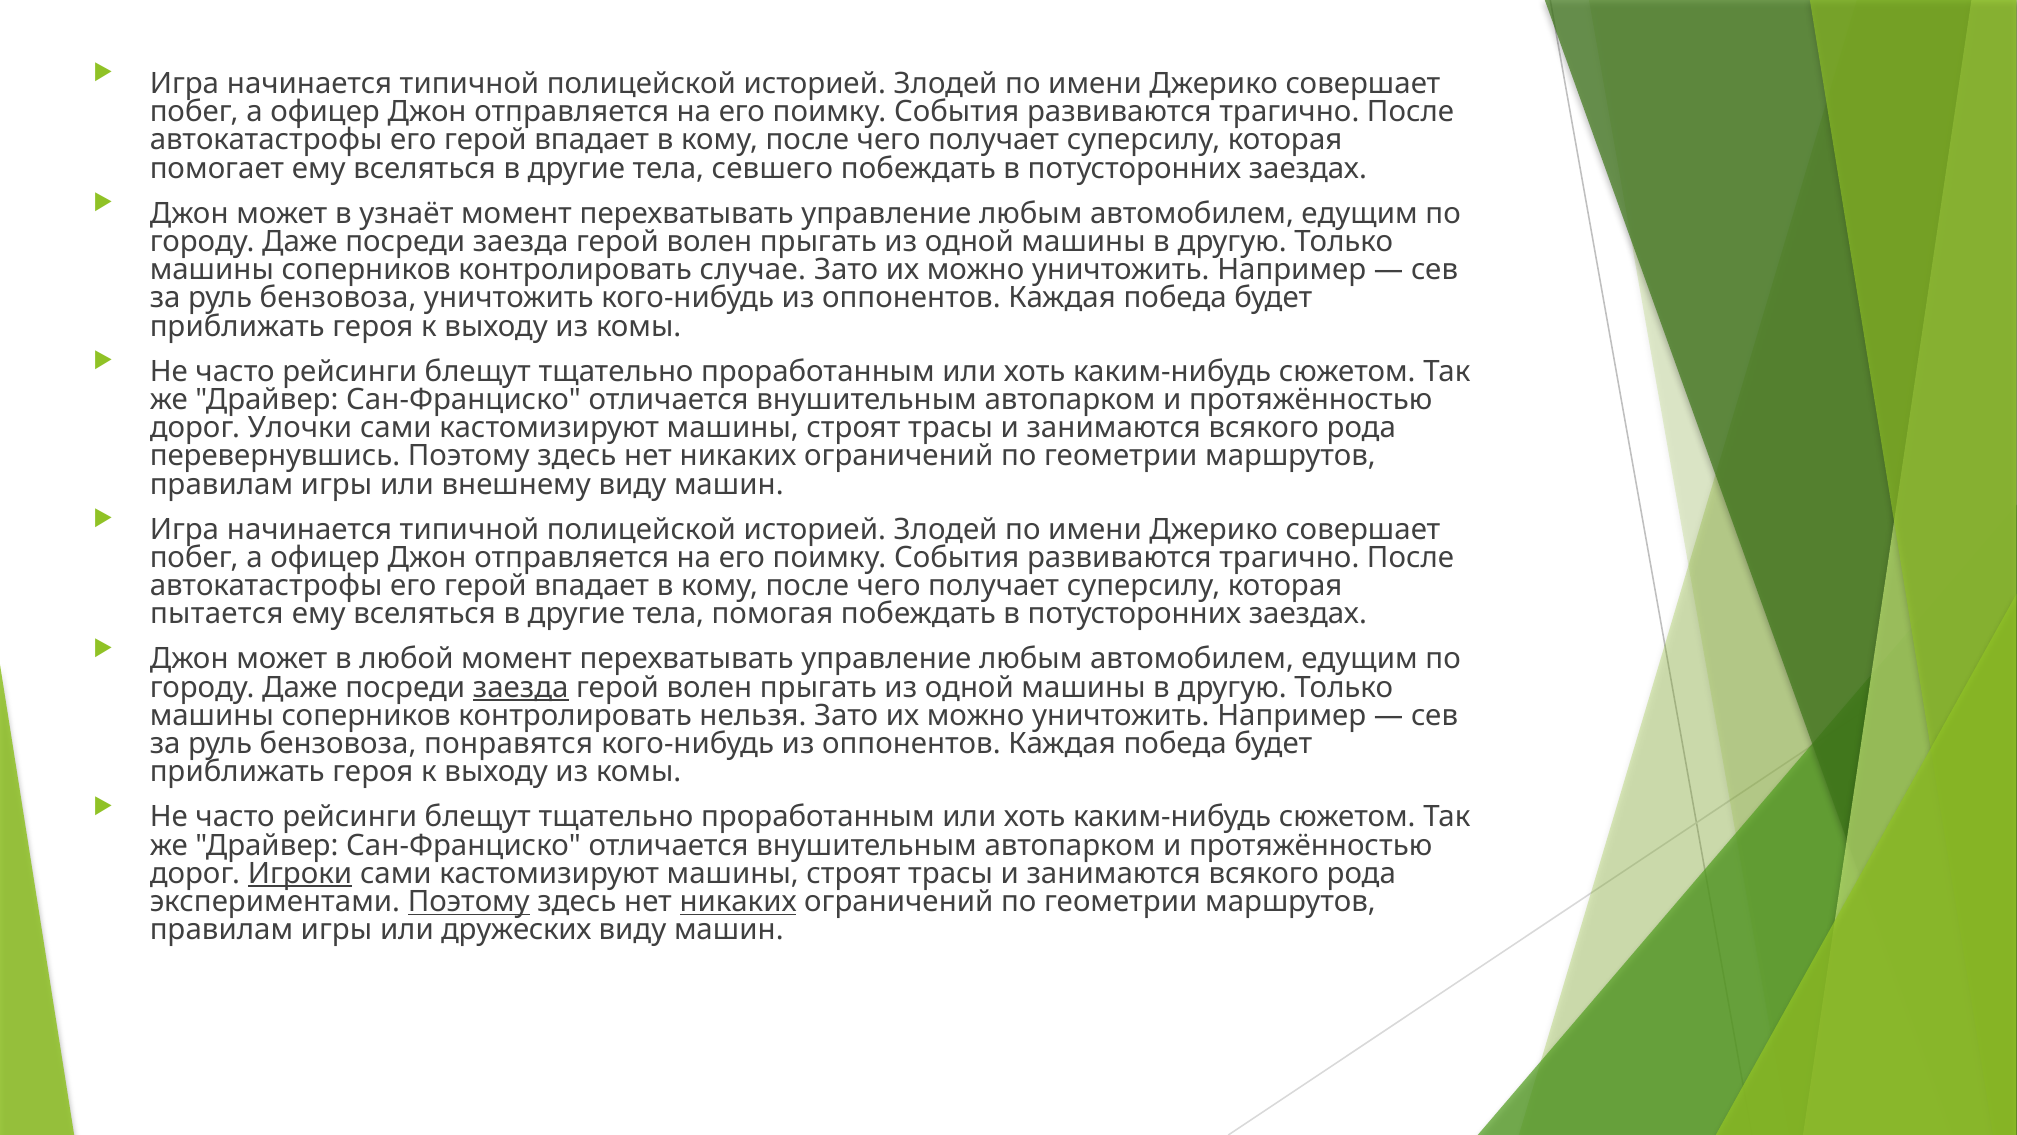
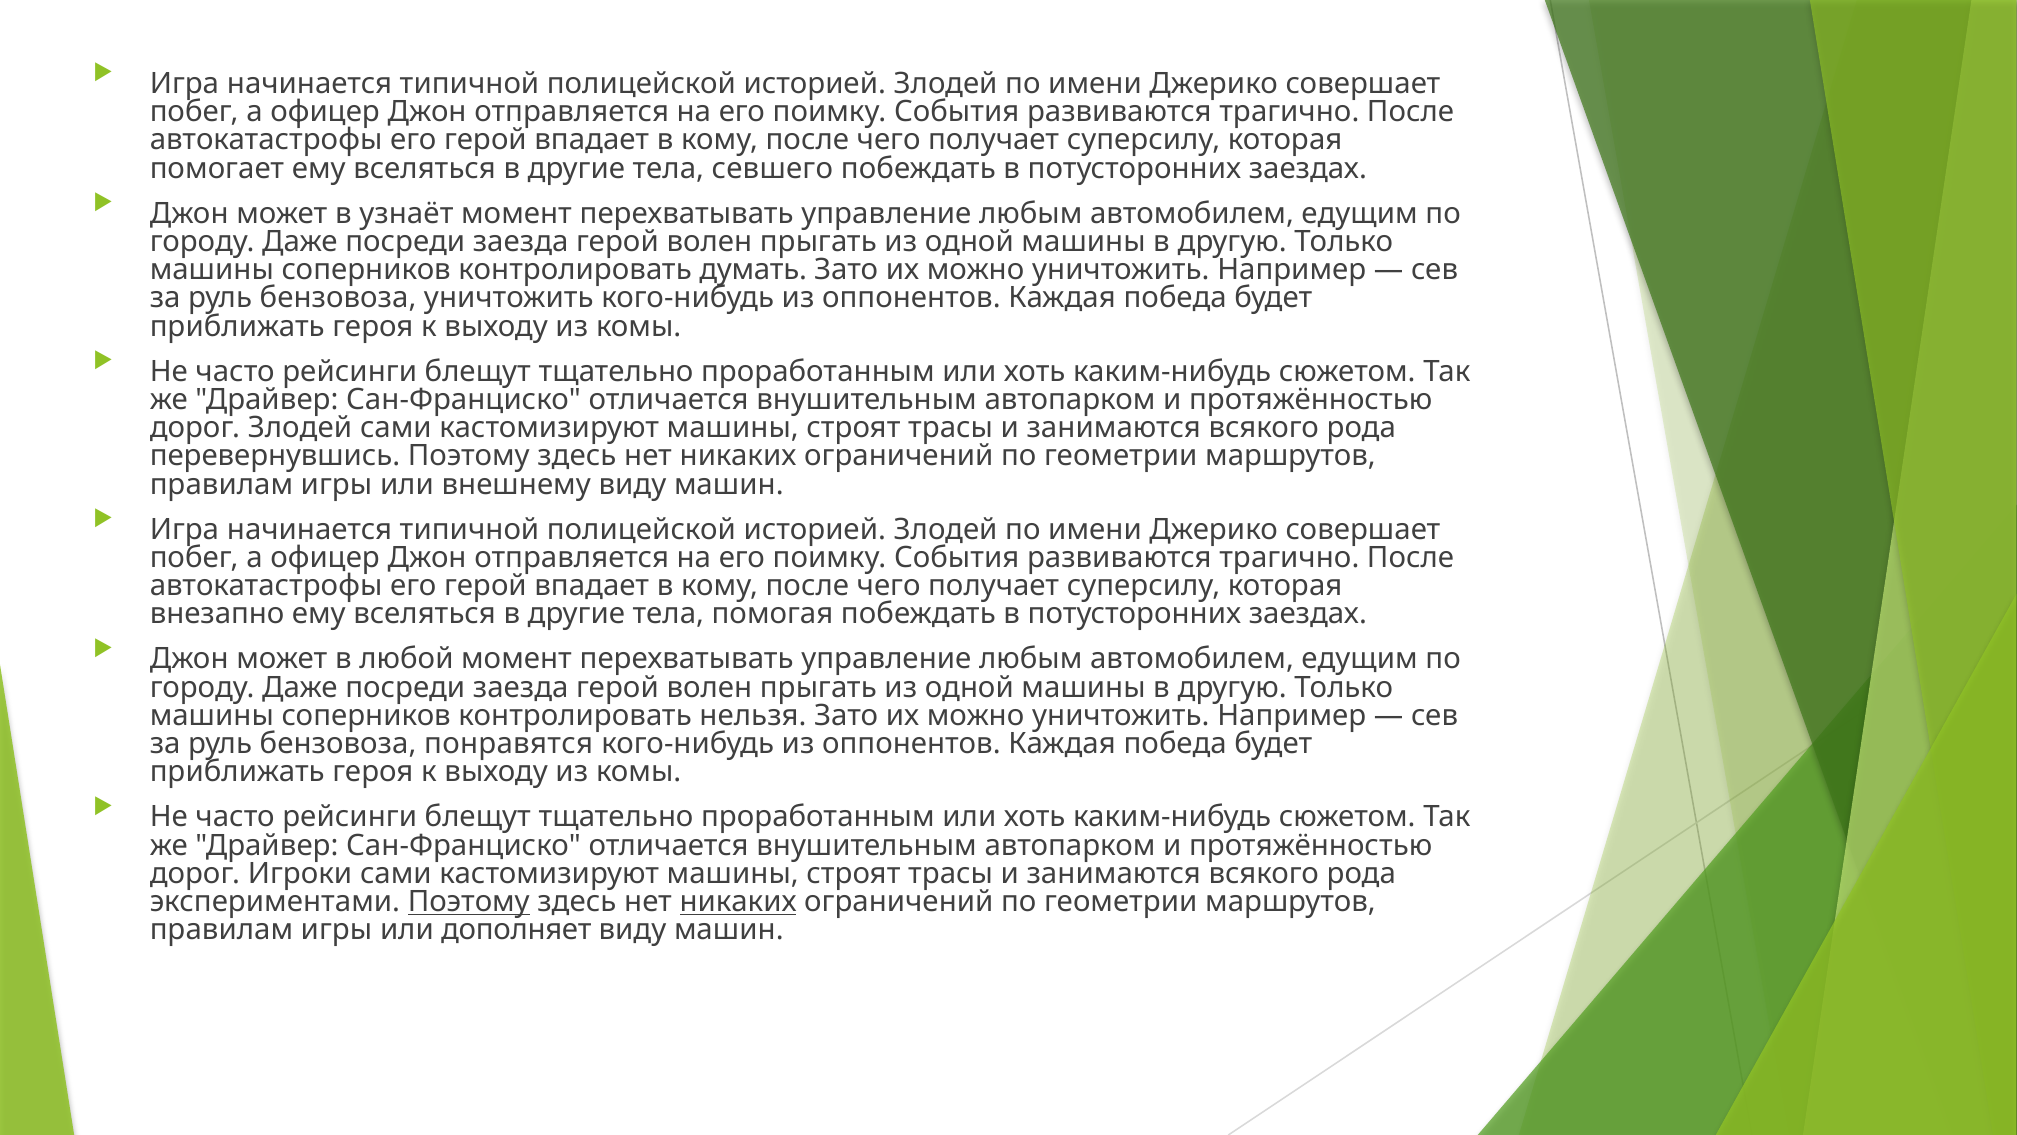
случае: случае -> думать (753, 270)
дорог Улочки: Улочки -> Злодей (300, 428)
пытается: пытается -> внезапно (217, 614)
заезда underline: present -> none (521, 687)
Игроки underline: present -> none (300, 873)
дружеских: дружеских -> дополняет (516, 930)
